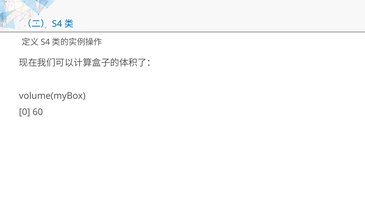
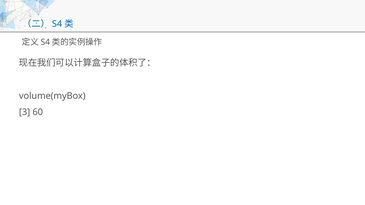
0: 0 -> 3 (25, 112)
